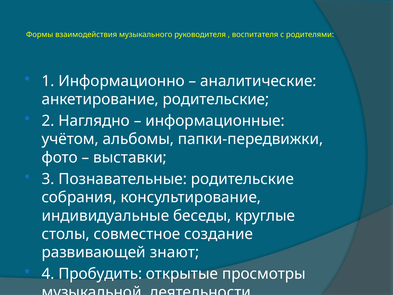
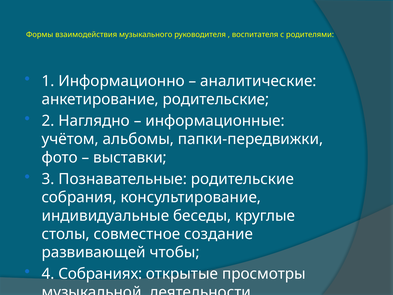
знают: знают -> чтобы (175, 252)
Пробудить: Пробудить -> Собраниях (100, 274)
